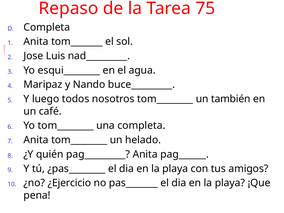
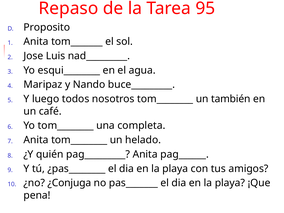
75: 75 -> 95 (205, 8)
Completa: Completa -> Proposito (47, 27)
¿Ejercicio: ¿Ejercicio -> ¿Conjuga (69, 183)
